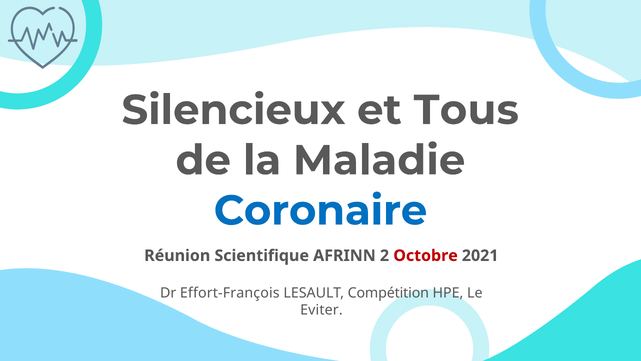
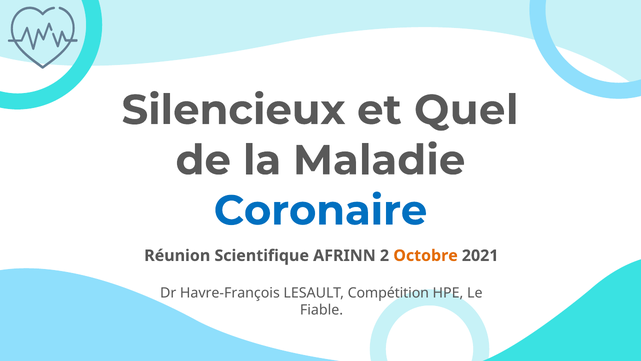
Tous: Tous -> Quel (466, 110)
Octobre colour: red -> orange (426, 255)
Effort-François: Effort-François -> Havre-François (230, 293)
Eviter: Eviter -> Fiable (322, 310)
